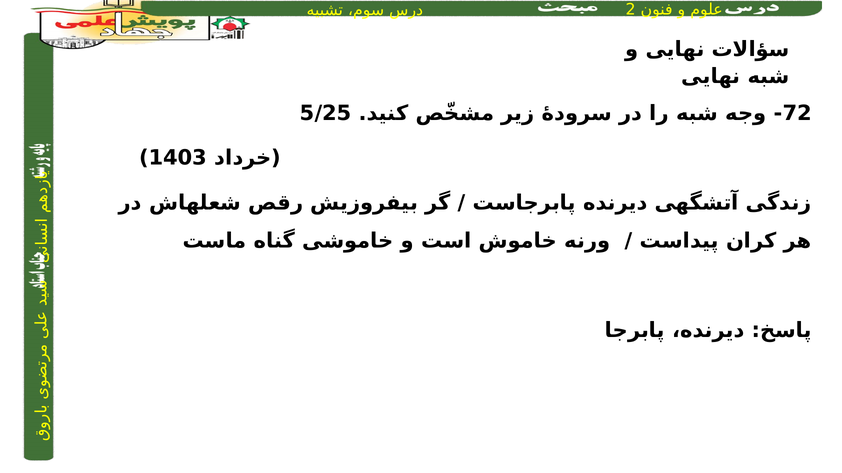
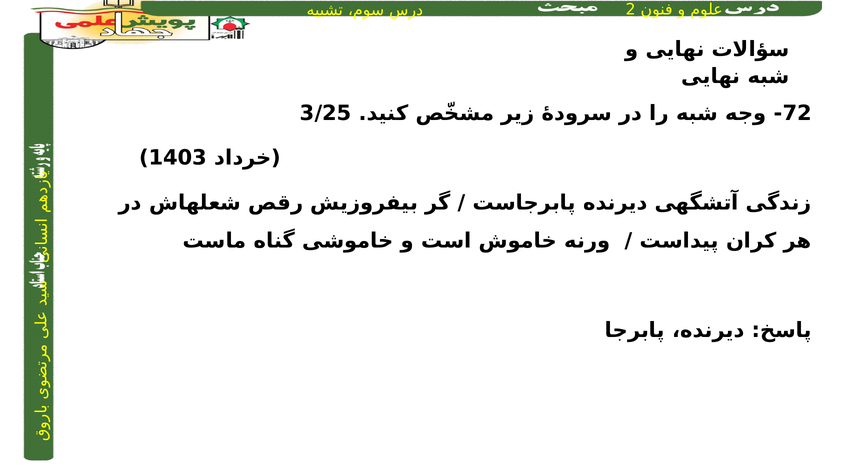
5/25: 5/25 -> 3/25 (326, 113)
